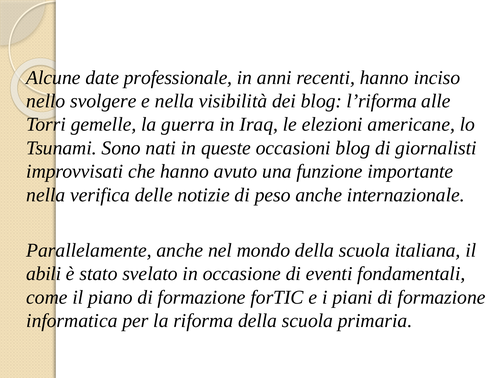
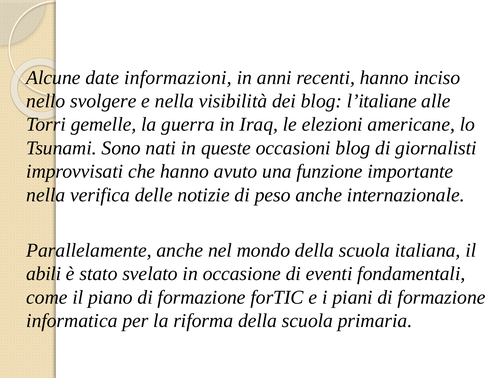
professionale: professionale -> informazioni (178, 78)
l’riforma: l’riforma -> l’italiane (382, 101)
